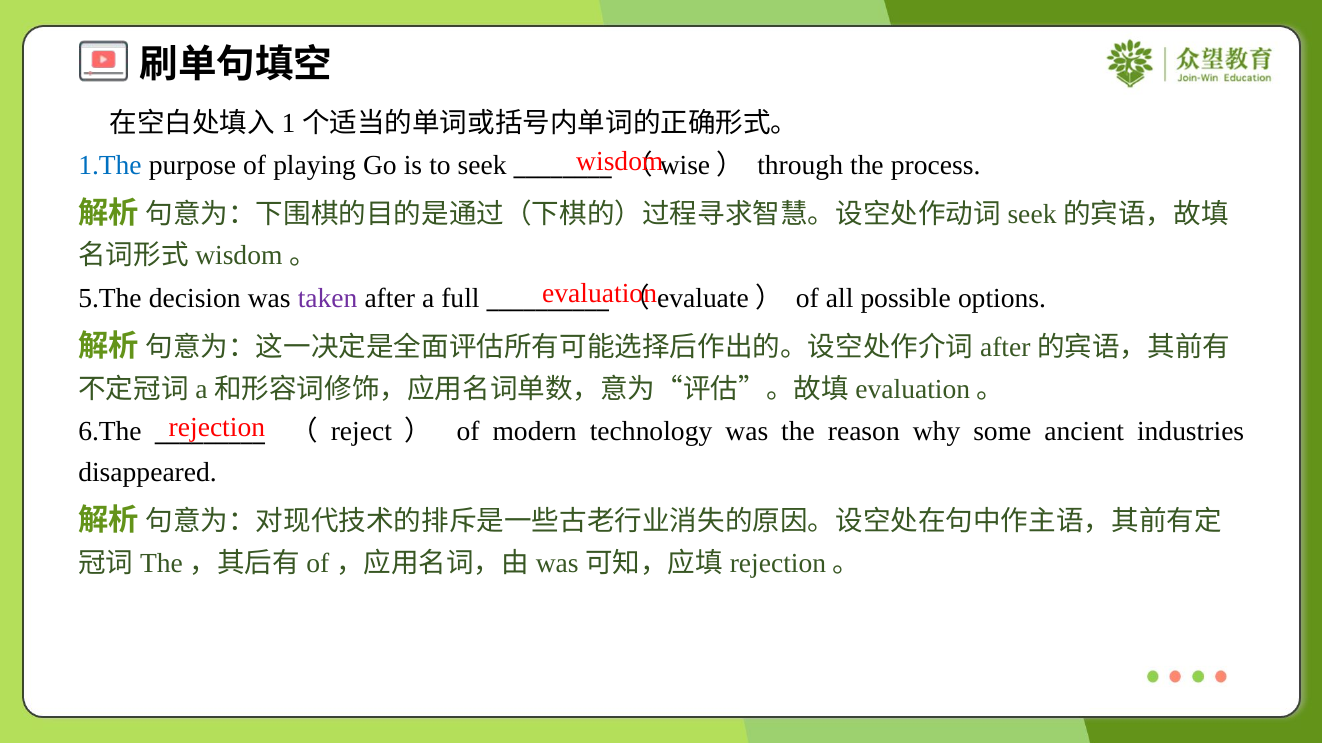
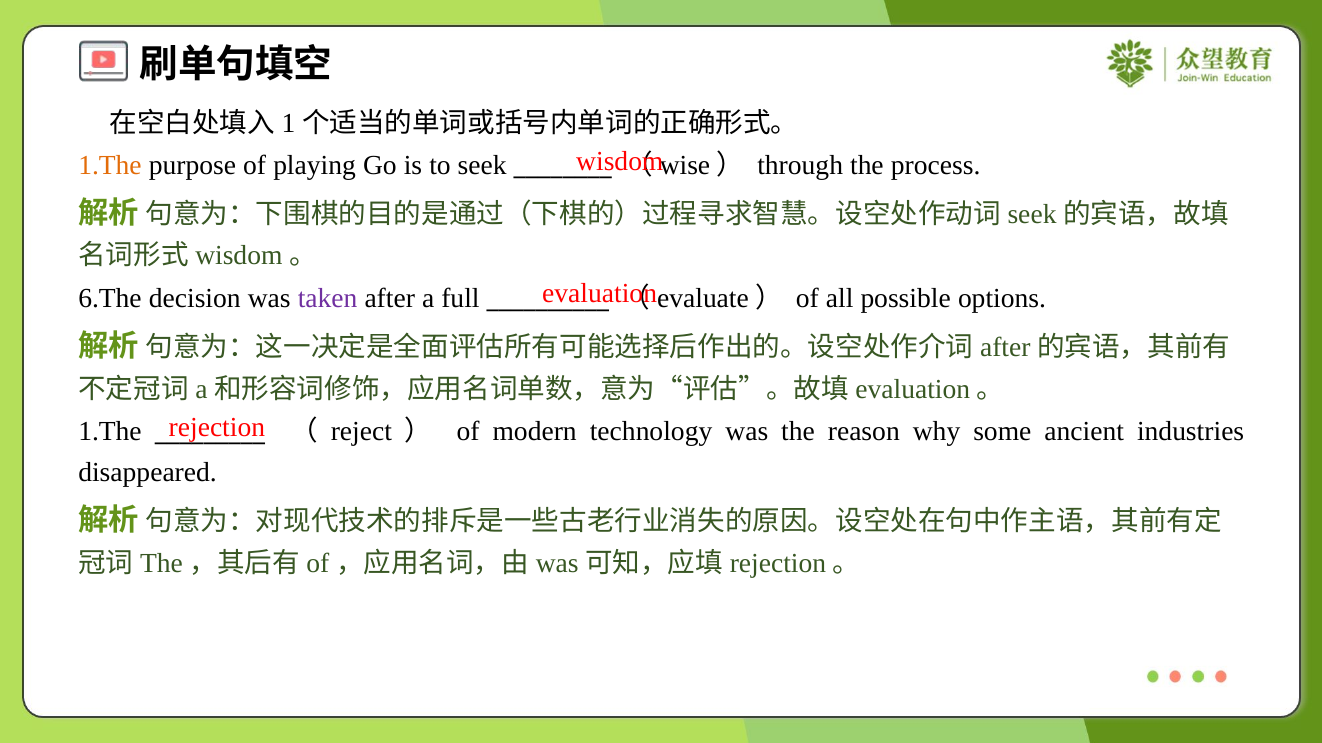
1.The colour: blue -> orange (110, 165)
5.The: 5.The -> 6.The (110, 298)
6.The: 6.The -> 1.The (110, 432)
